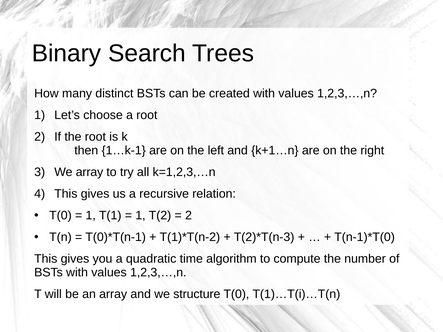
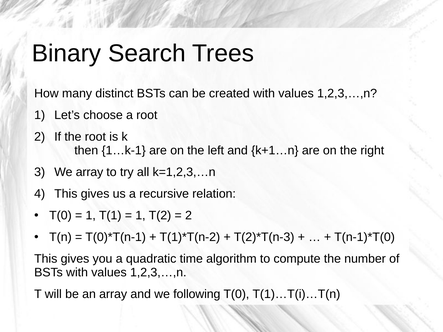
structure: structure -> following (197, 294)
